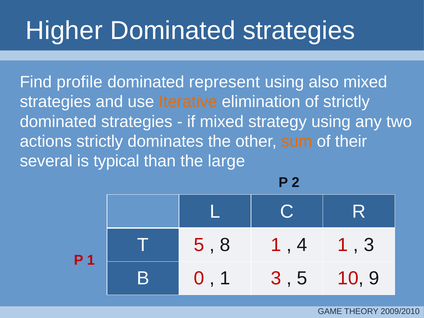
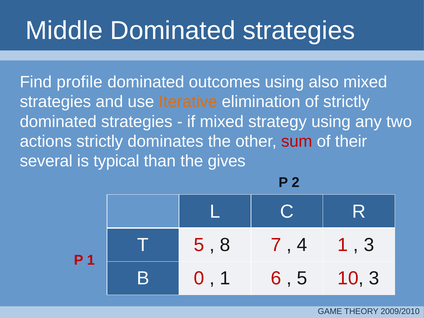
Higher: Higher -> Middle (64, 31)
represent: represent -> outcomes (225, 82)
sum colour: orange -> red (297, 141)
large: large -> gives (227, 161)
8 1: 1 -> 7 (276, 245)
1 3: 3 -> 6 (276, 278)
10 9: 9 -> 3 (374, 278)
